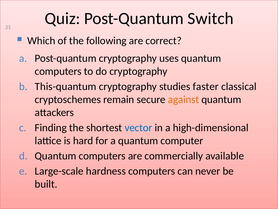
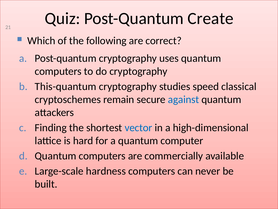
Switch: Switch -> Create (211, 18)
faster: faster -> speed (206, 86)
against colour: orange -> blue (183, 99)
